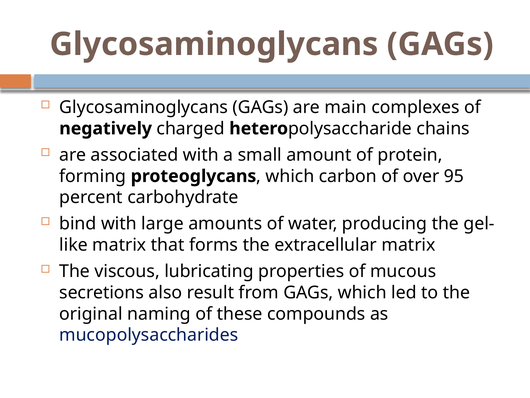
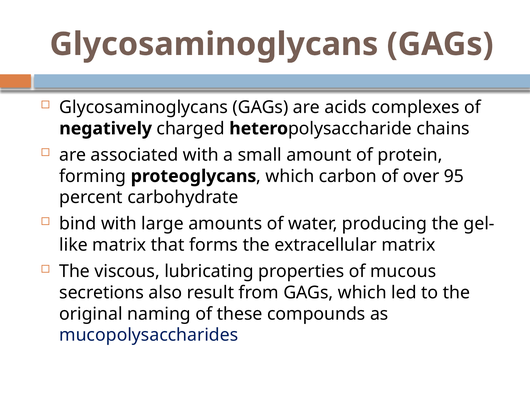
main: main -> acids (346, 107)
